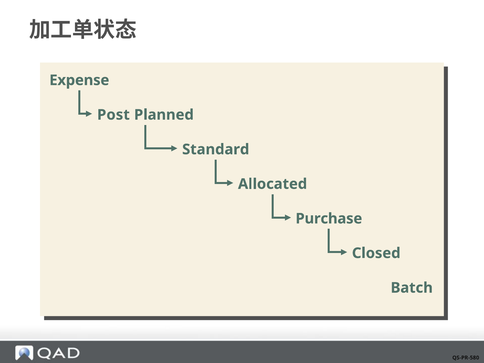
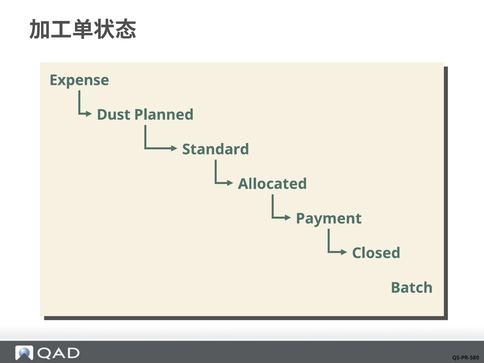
Post: Post -> Dust (114, 115)
Purchase: Purchase -> Payment (329, 219)
